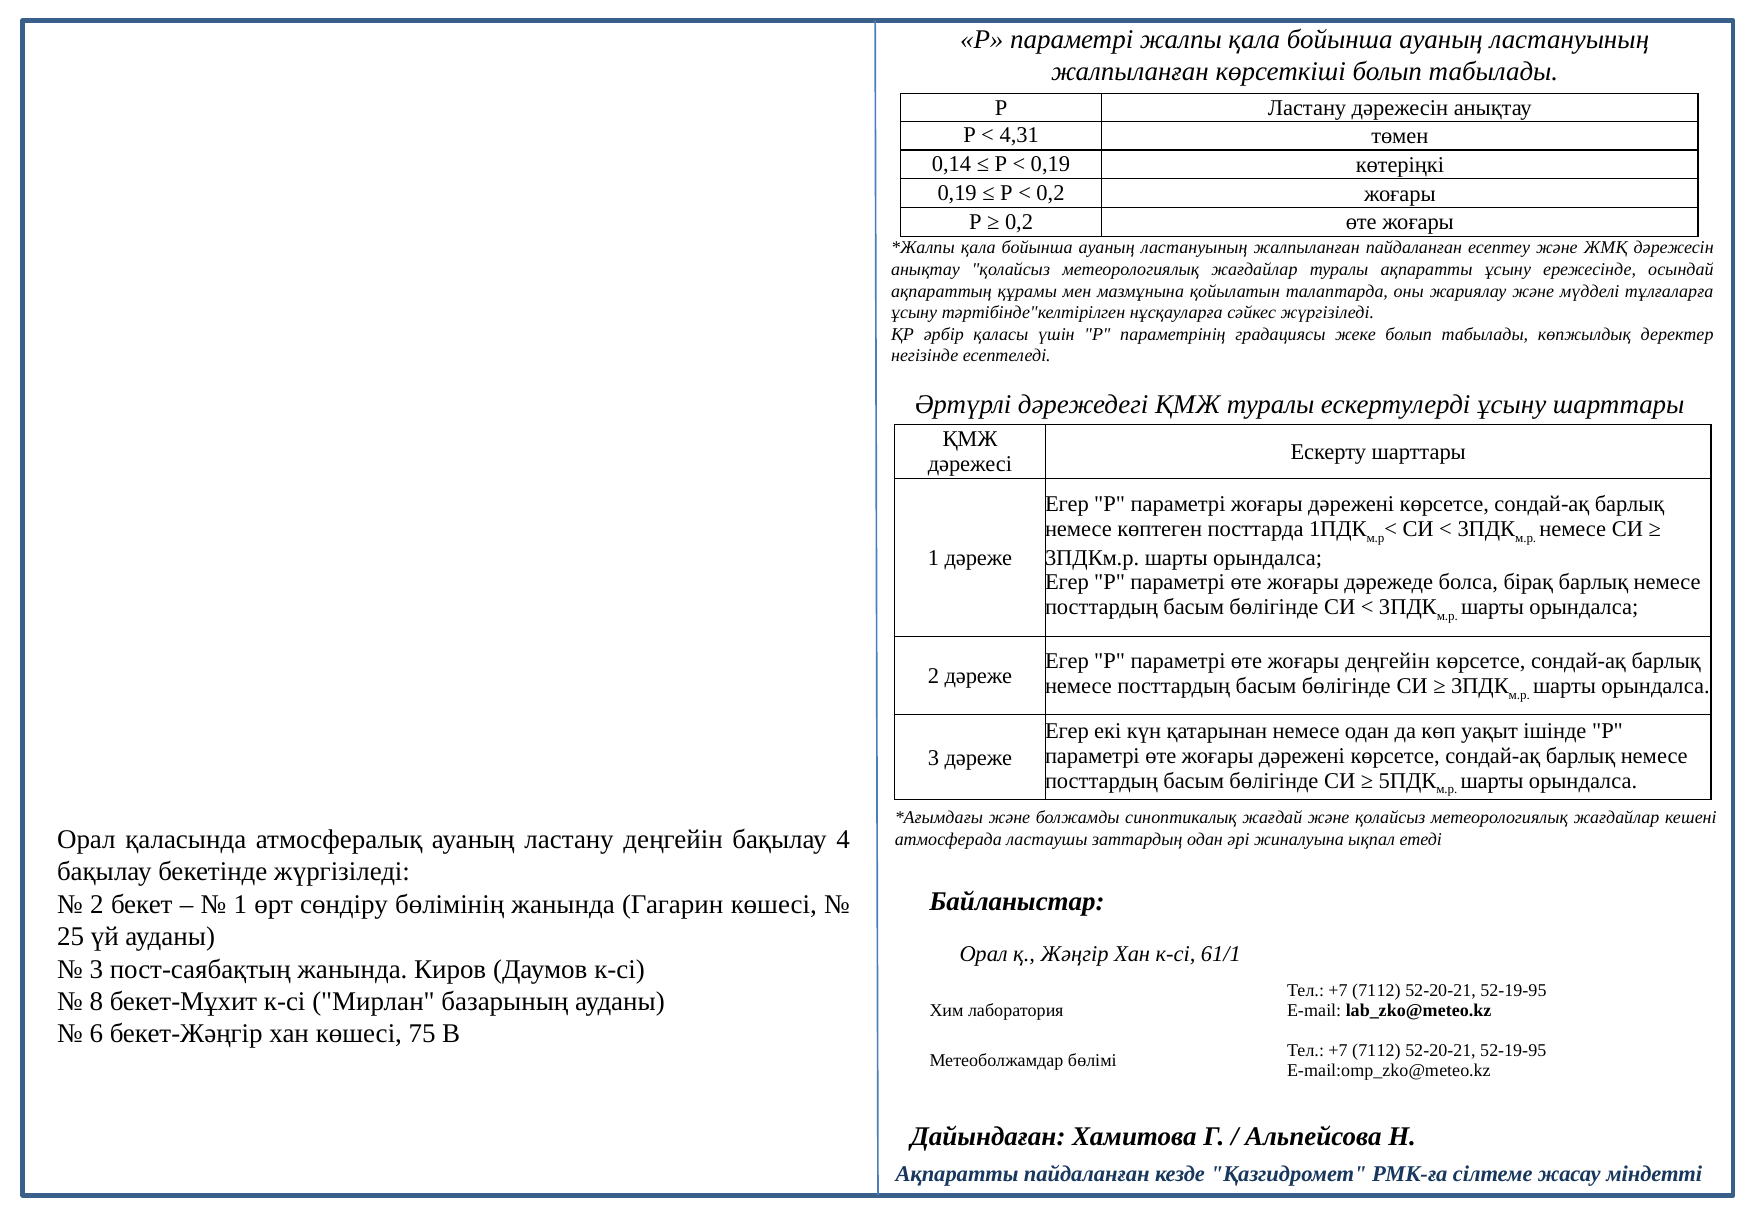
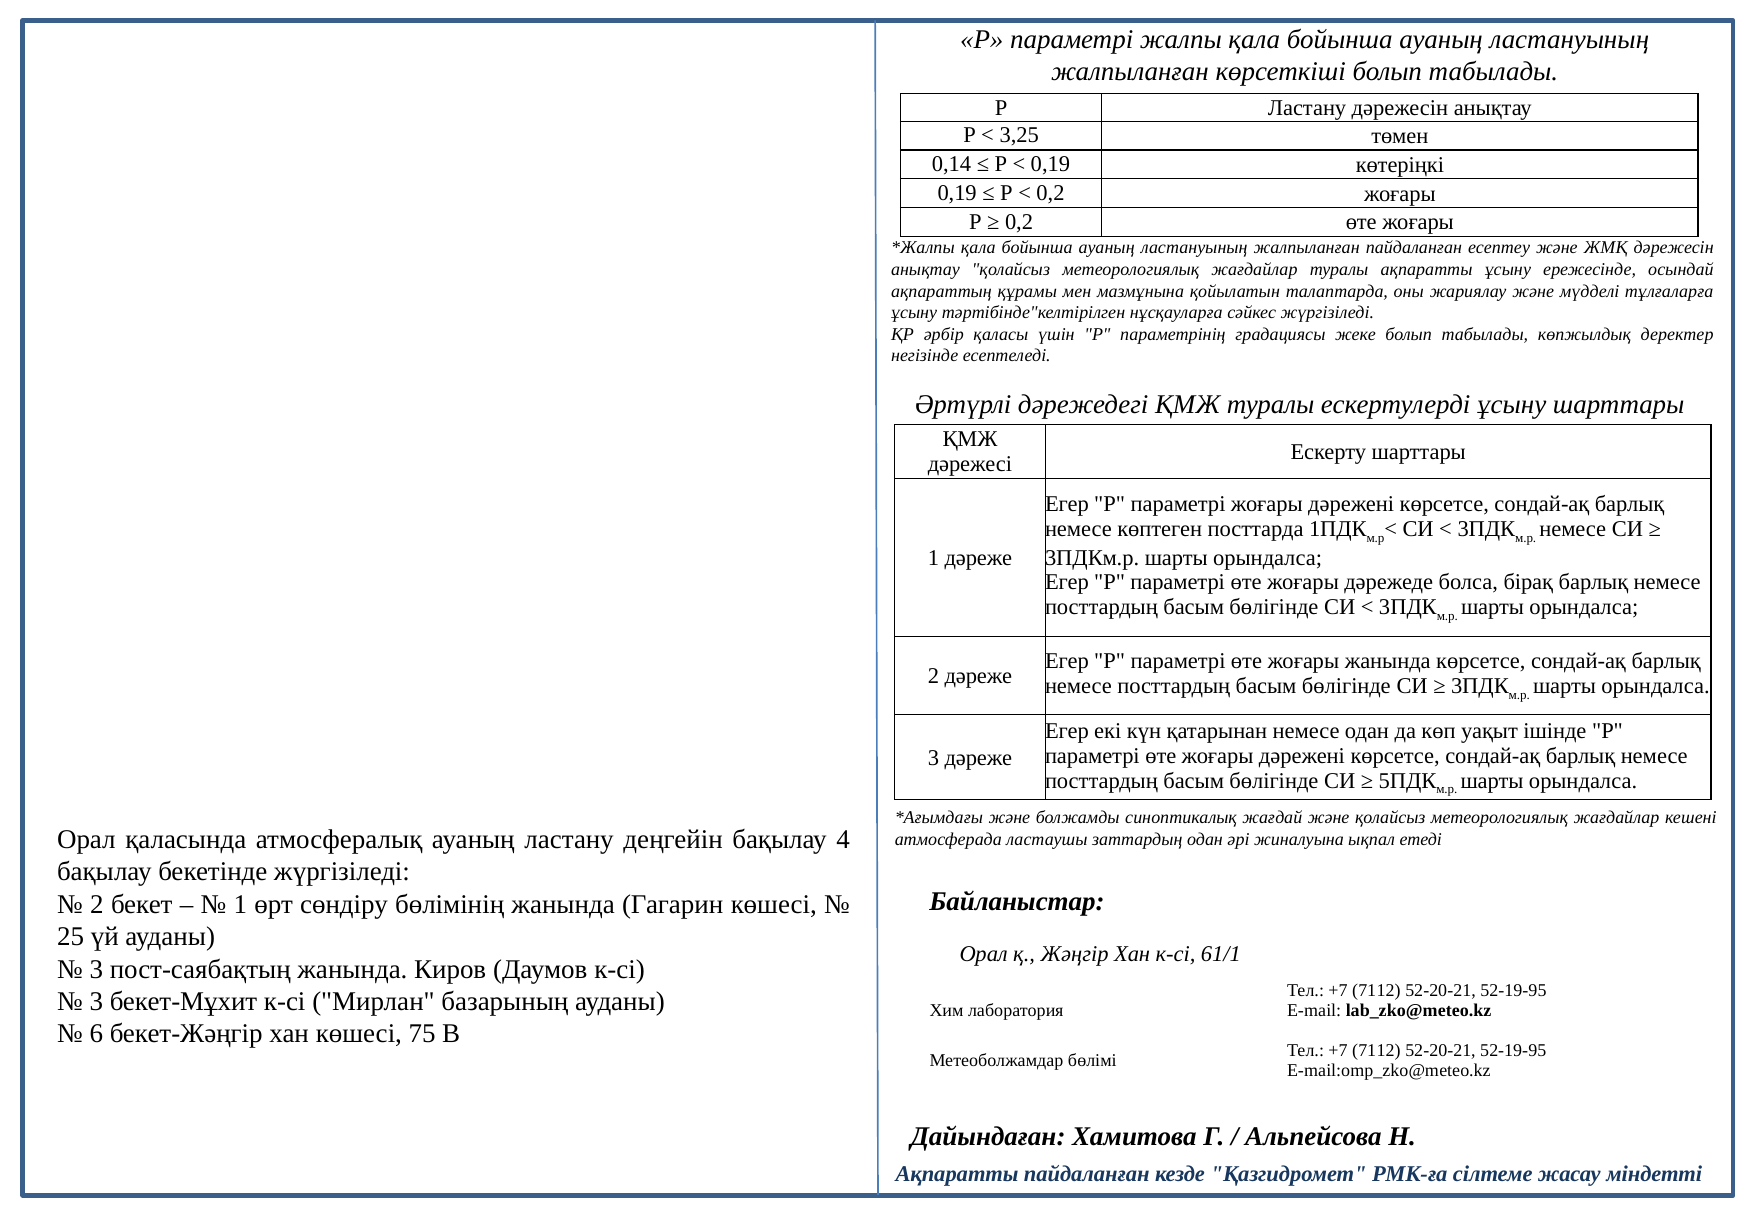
4,31: 4,31 -> 3,25 (1019, 135)
жоғары деңгейін: деңгейін -> жанында (1388, 661)
8: 8 -> 3 (96, 1001)
